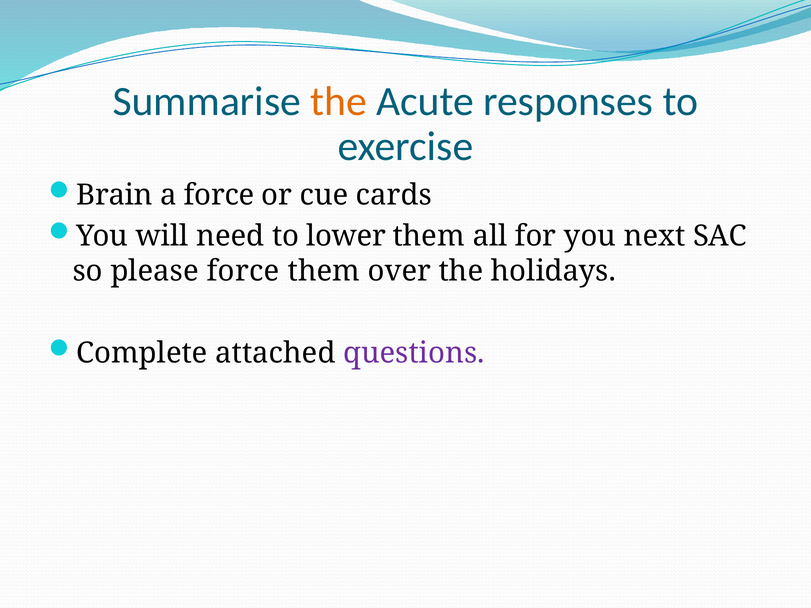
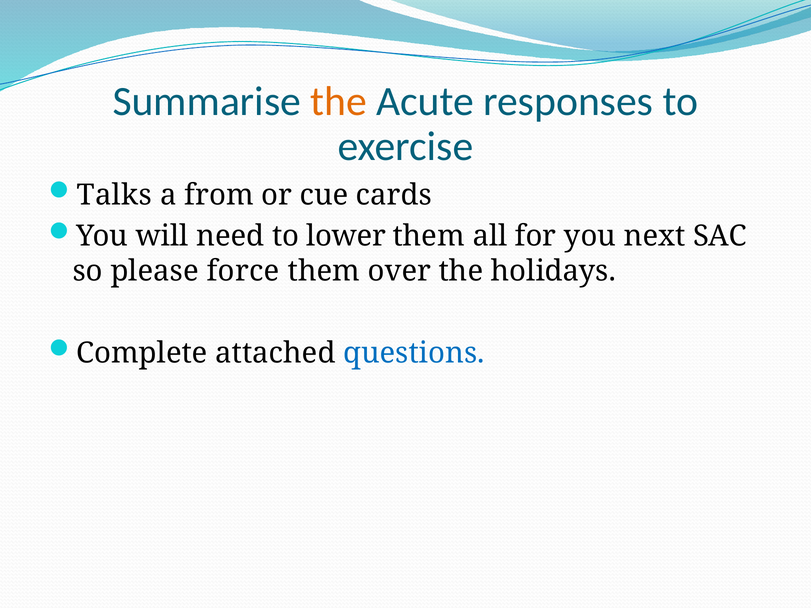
Brain: Brain -> Talks (114, 195)
a force: force -> from (219, 195)
questions colour: purple -> blue (414, 353)
